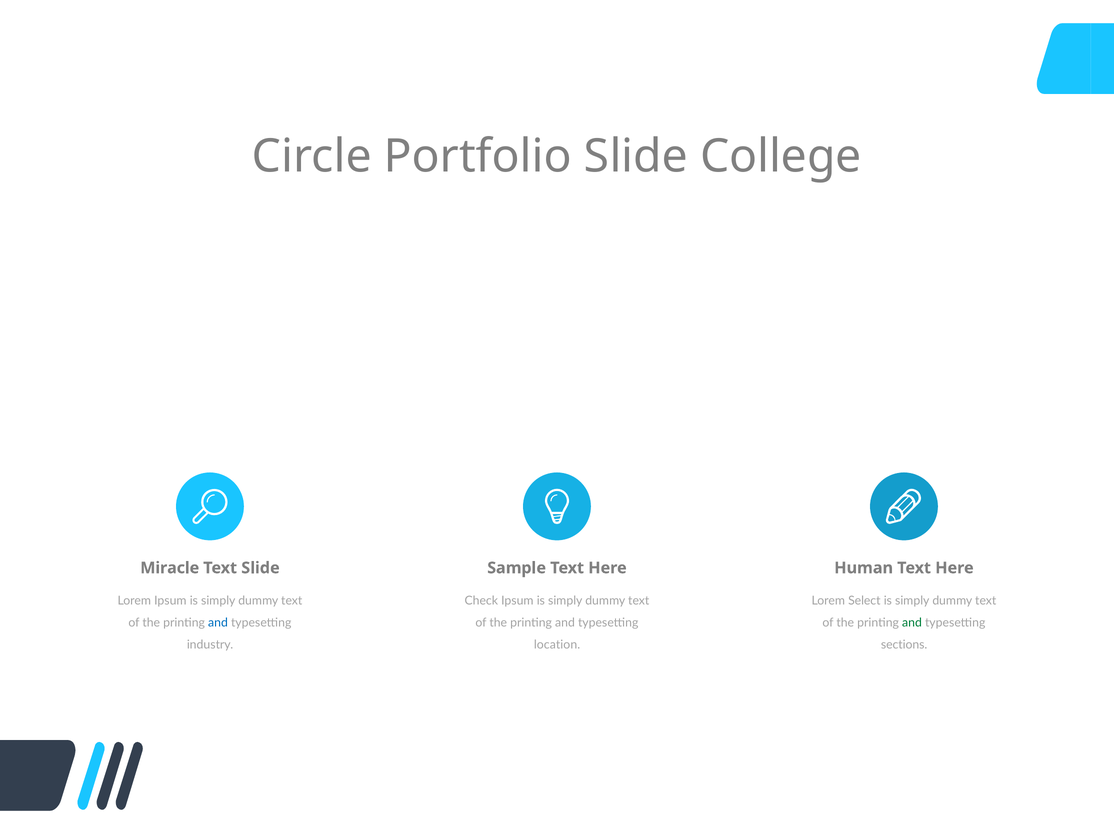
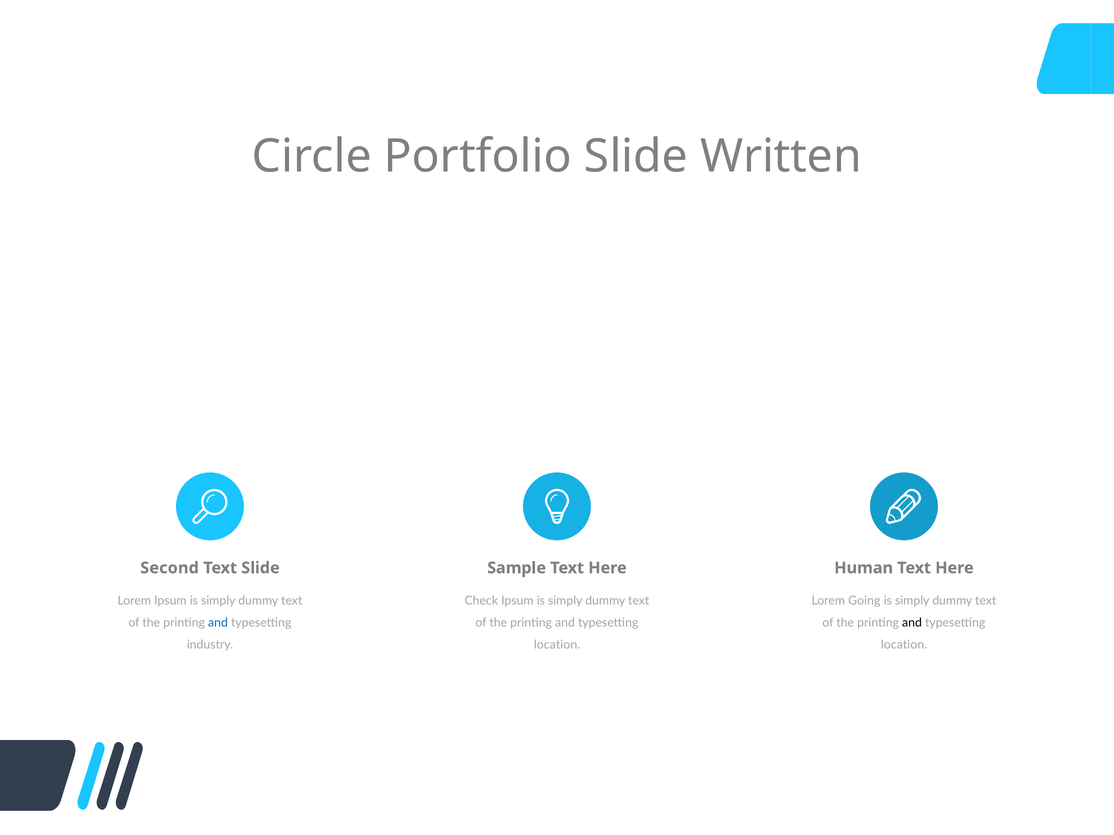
College: College -> Written (781, 157)
Miracle: Miracle -> Second (170, 568)
Select: Select -> Going (864, 601)
and colour: green -> black (912, 623)
sections: sections -> location (904, 645)
